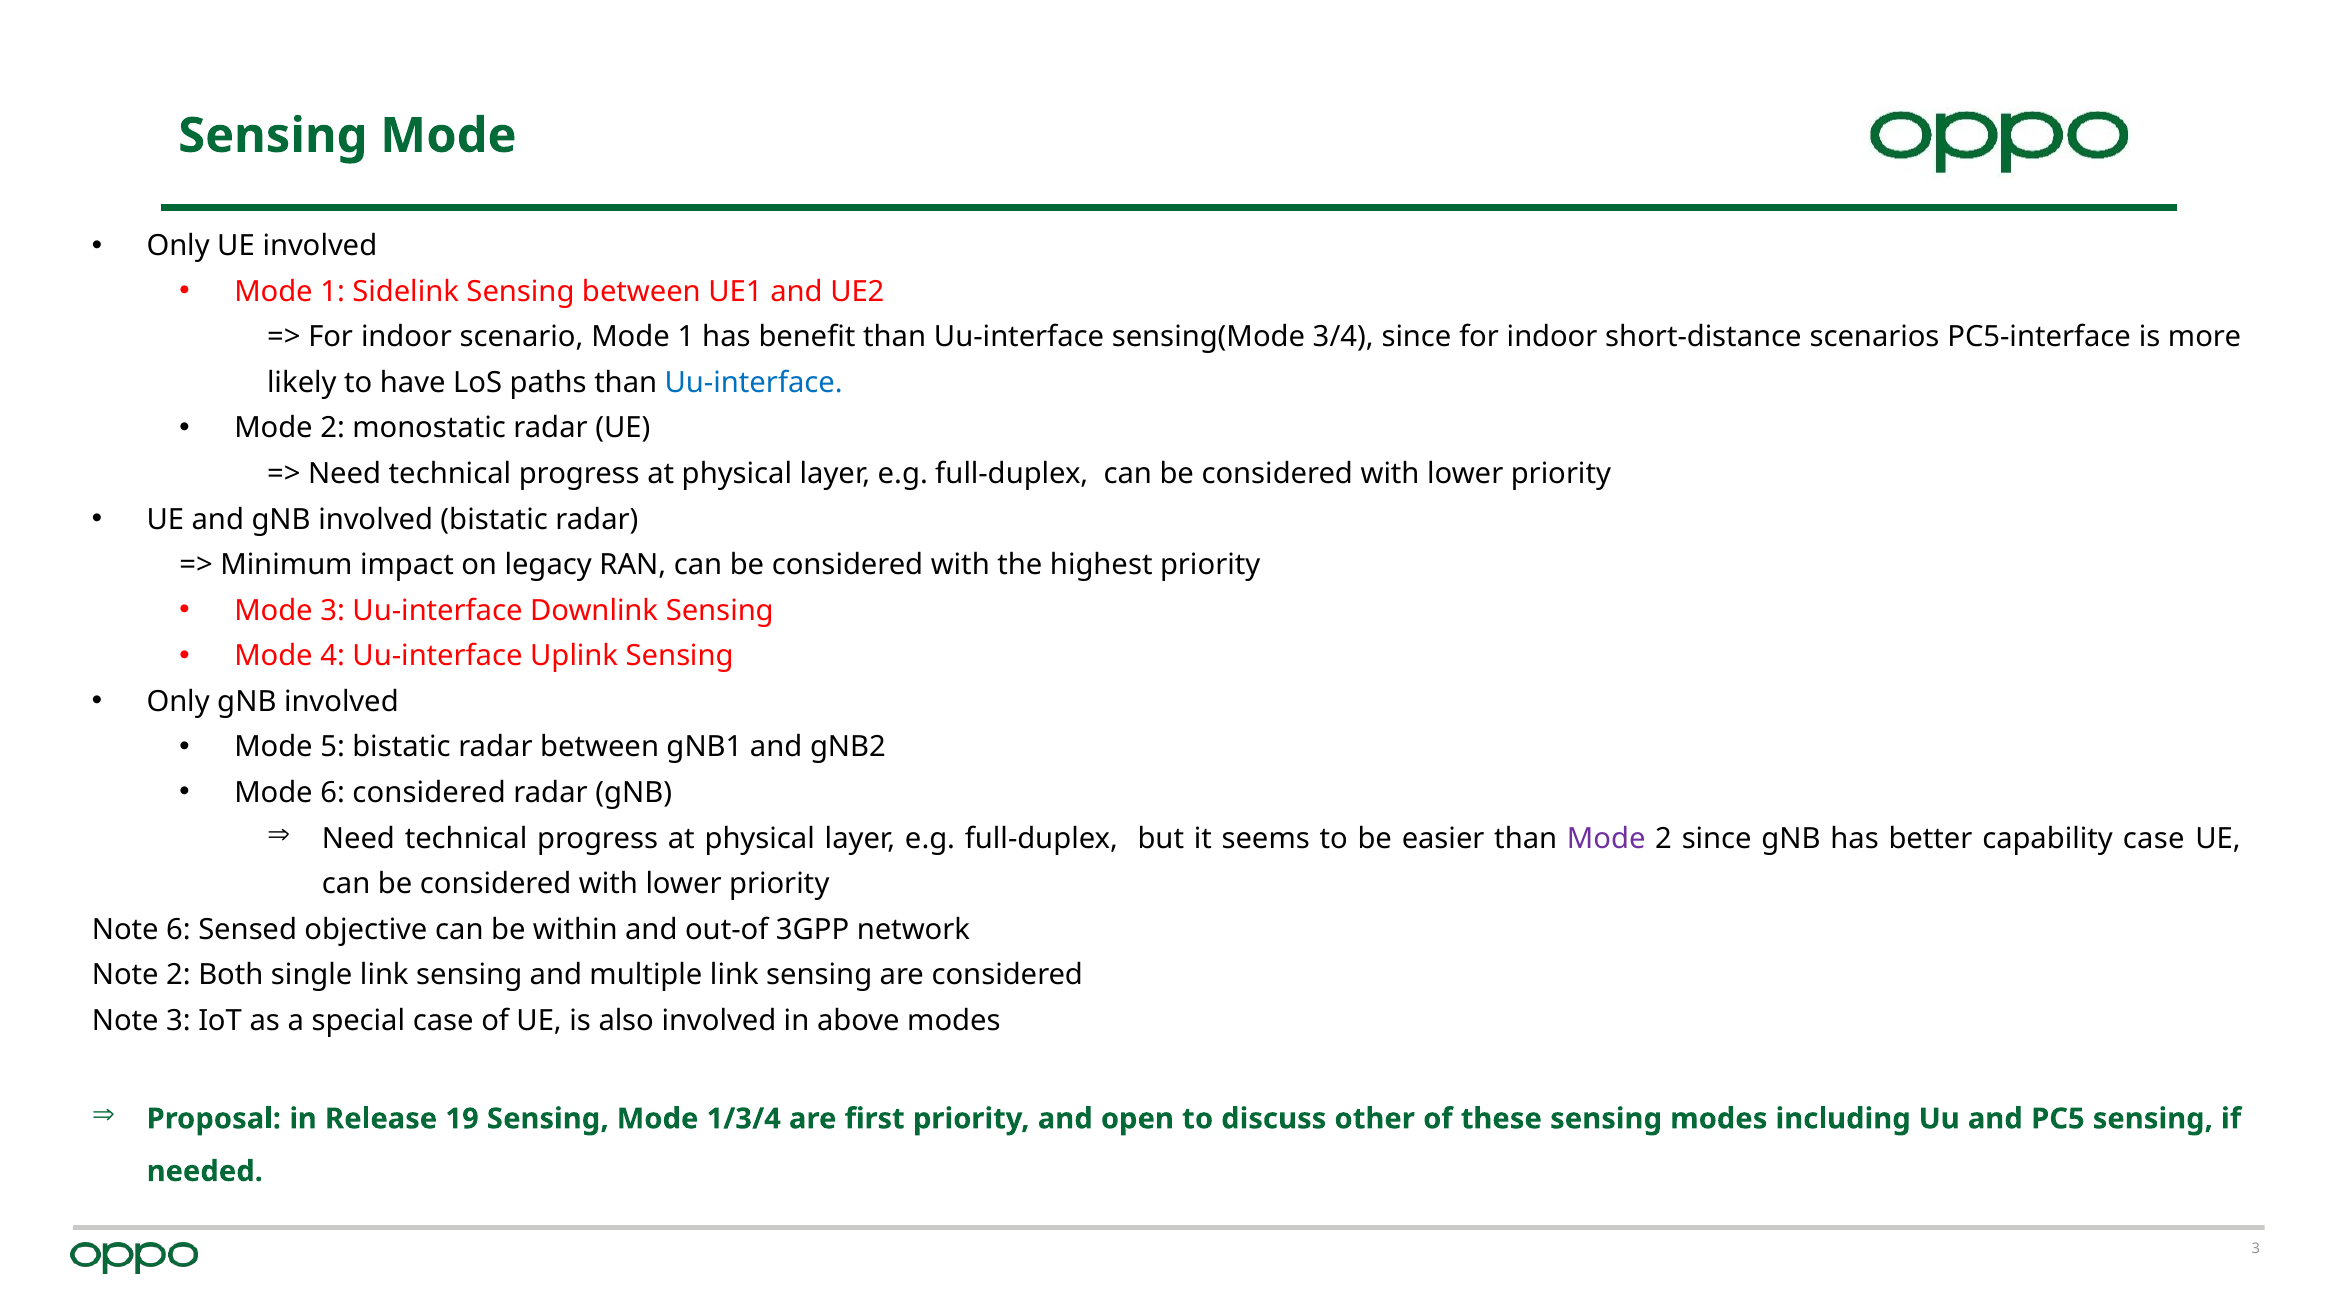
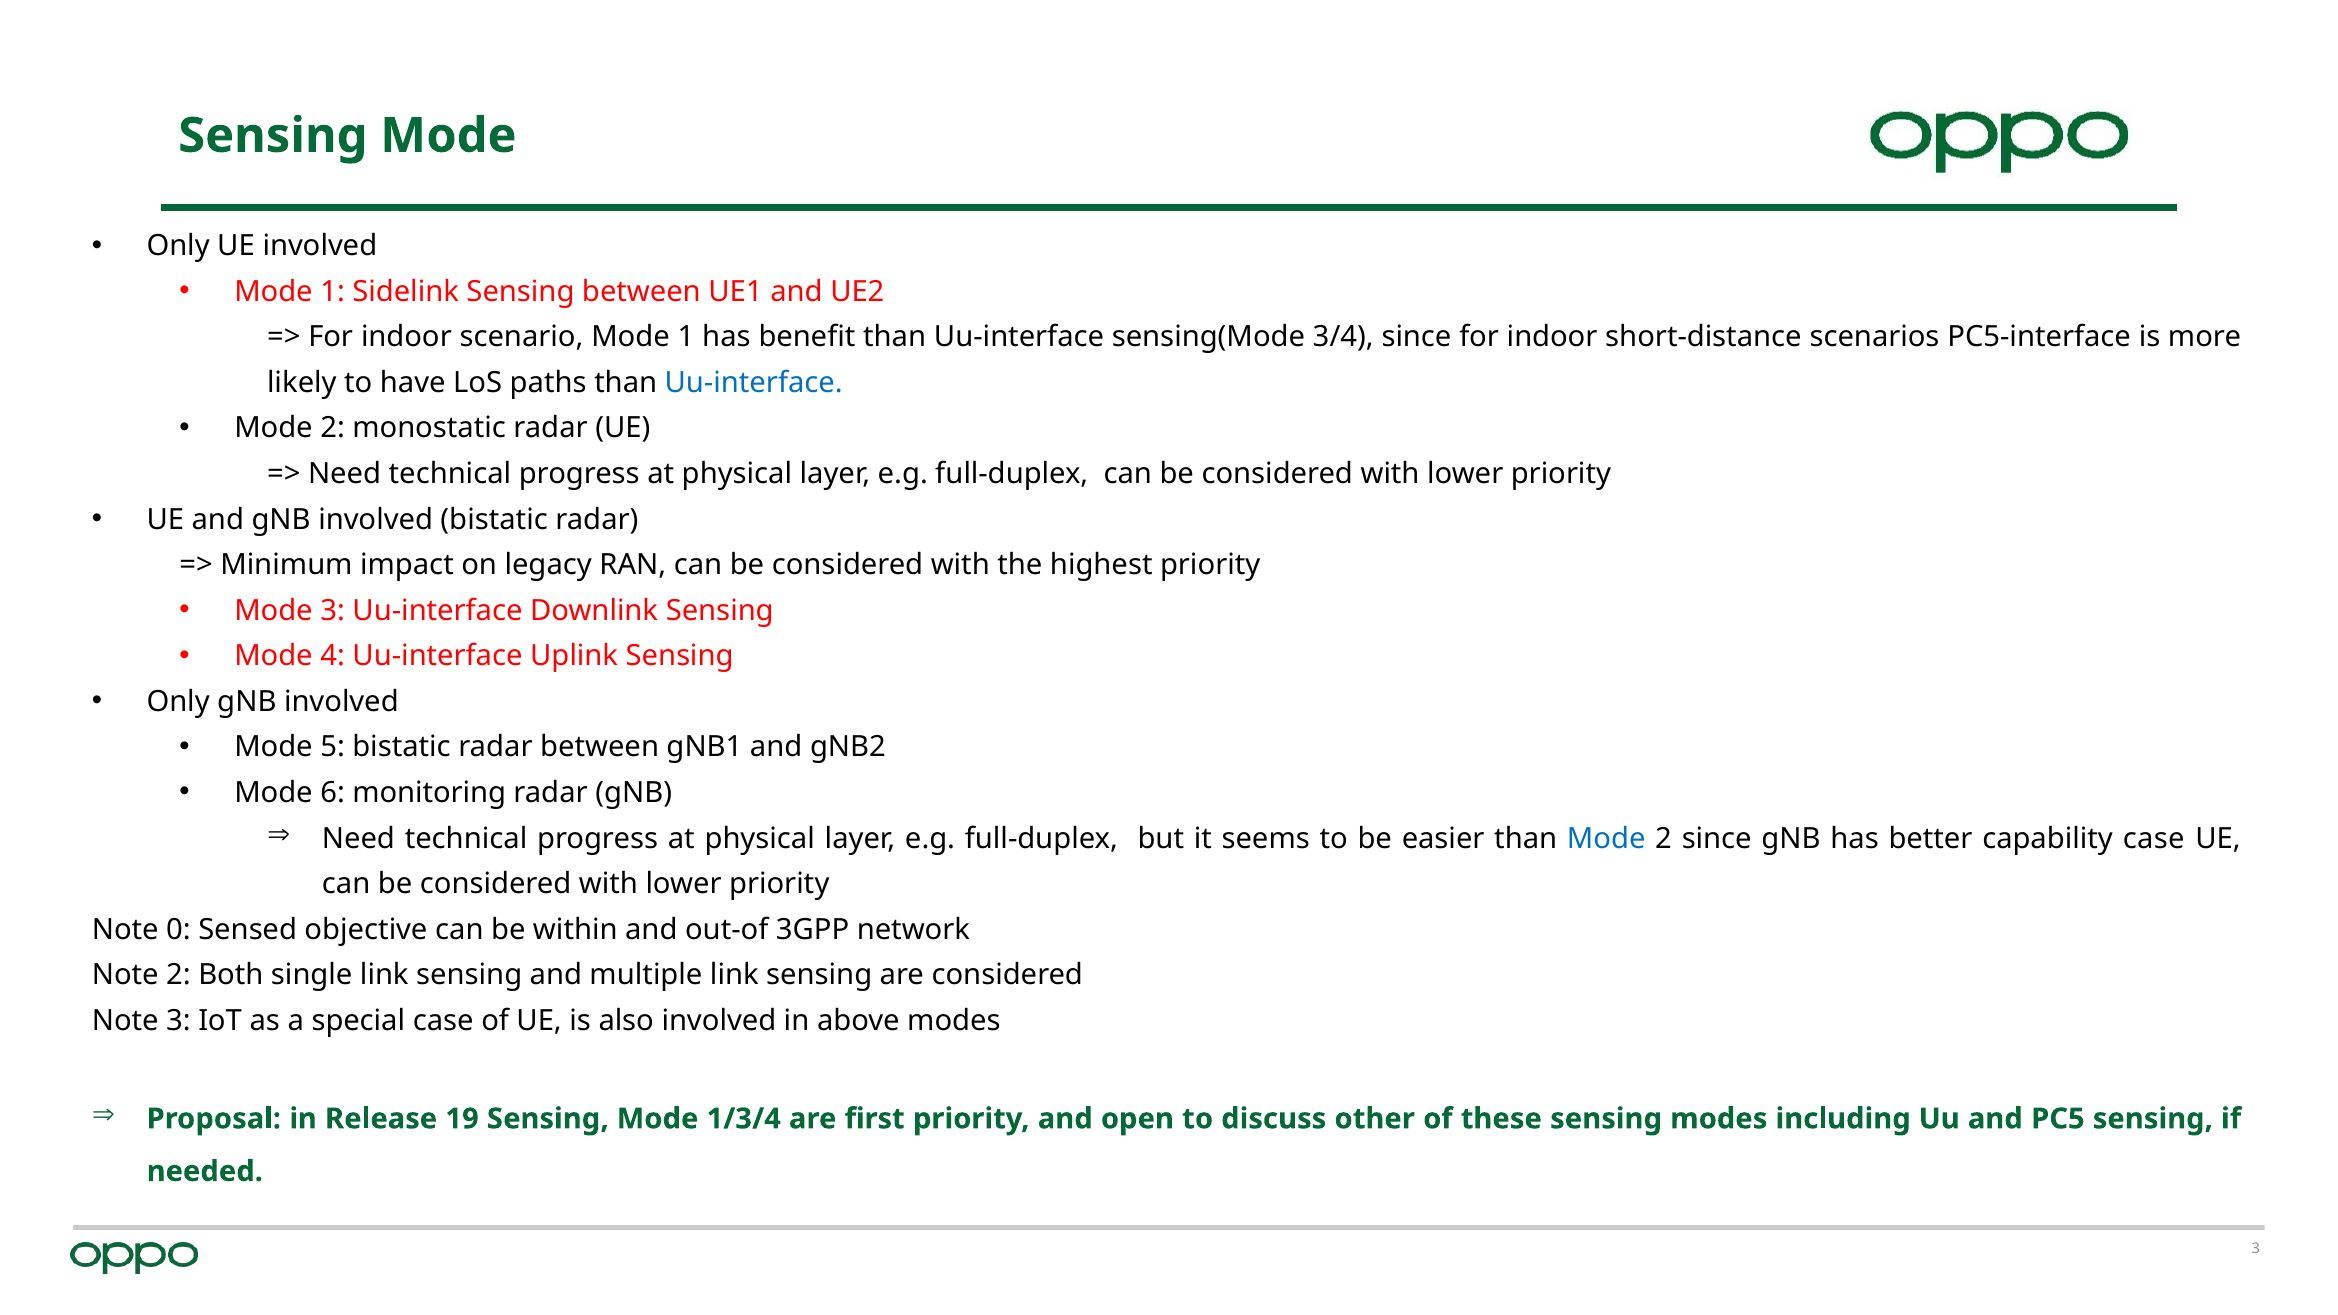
6 considered: considered -> monitoring (429, 793)
Mode colour: purple -> blue (1606, 838)
Note 6: 6 -> 0 (178, 930)
